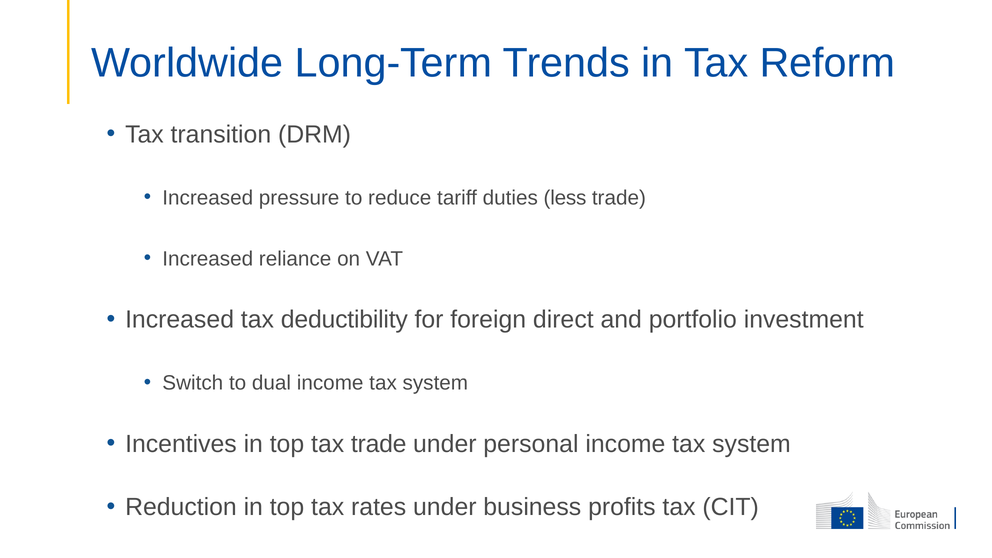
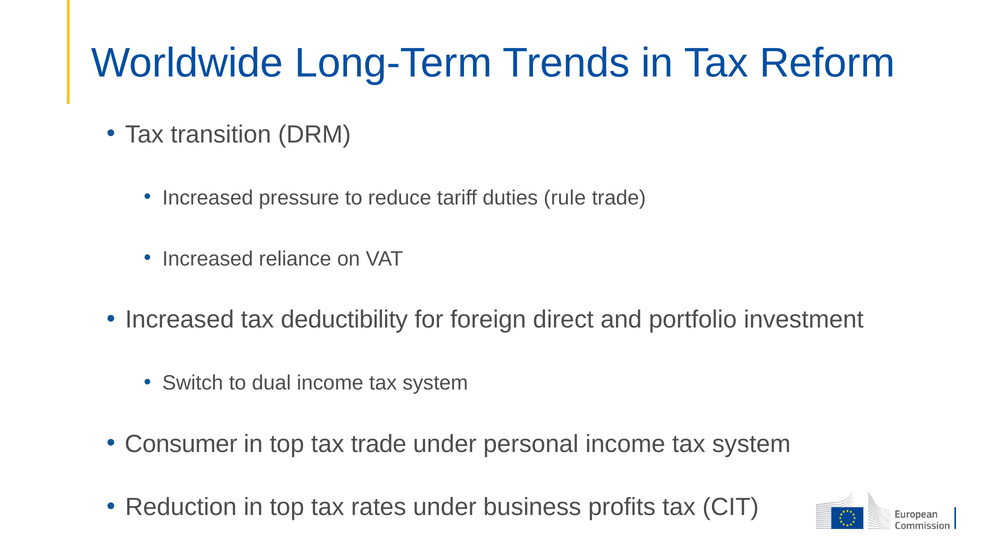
less: less -> rule (565, 198)
Incentives: Incentives -> Consumer (181, 444)
